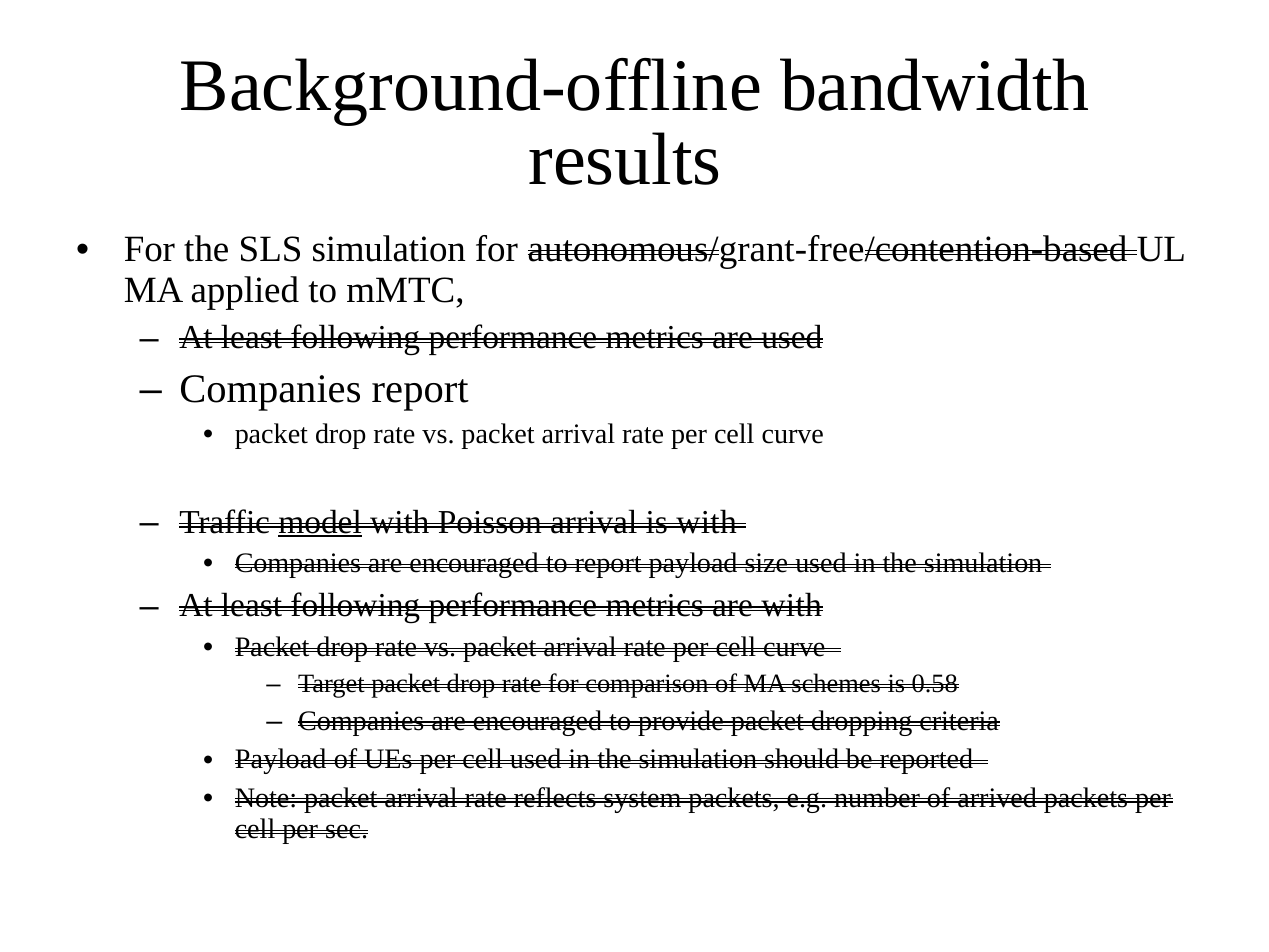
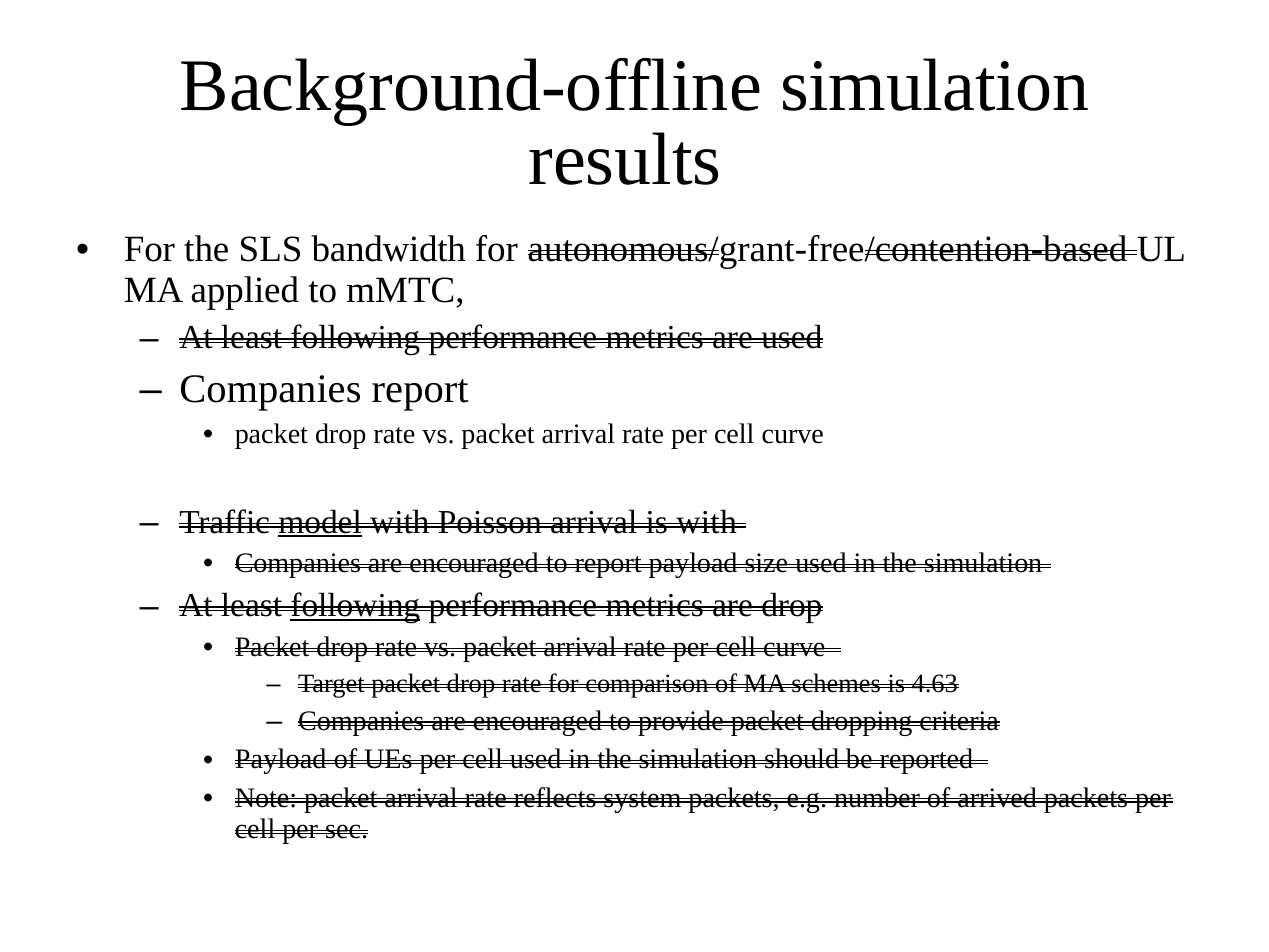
Background-offline bandwidth: bandwidth -> simulation (935, 86)
SLS simulation: simulation -> bandwidth (389, 249)
following underline: none -> present (355, 606)
are with: with -> drop (792, 606)
0.58: 0.58 -> 4.63 (935, 683)
